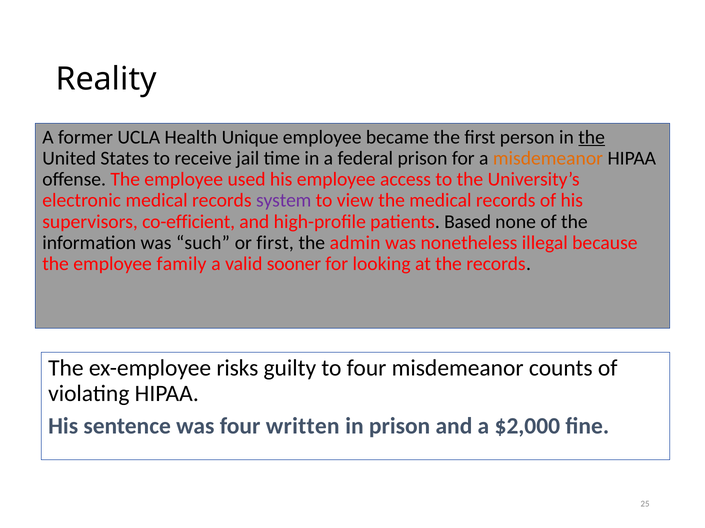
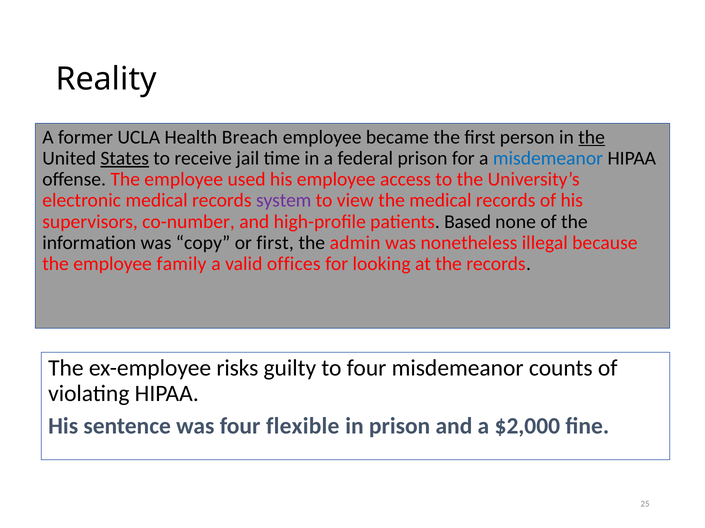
Unique: Unique -> Breach (250, 137)
States underline: none -> present (125, 159)
misdemeanor colour: orange -> blue (548, 159)
co-efficient: co-efficient -> co-number (188, 222)
such: such -> copy (203, 243)
sooner: sooner -> offices (294, 264)
written: written -> flexible (303, 427)
